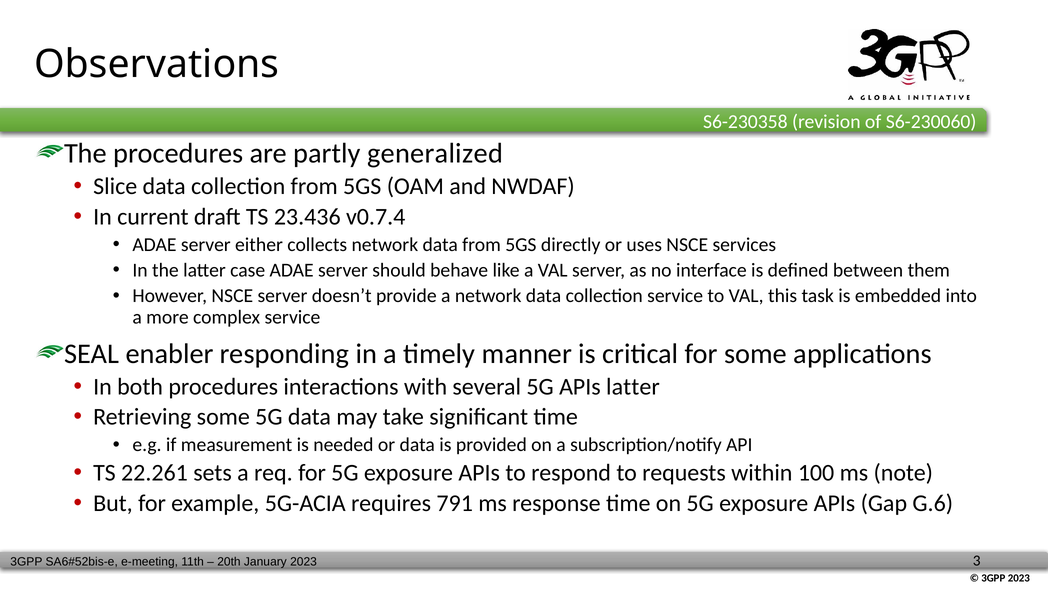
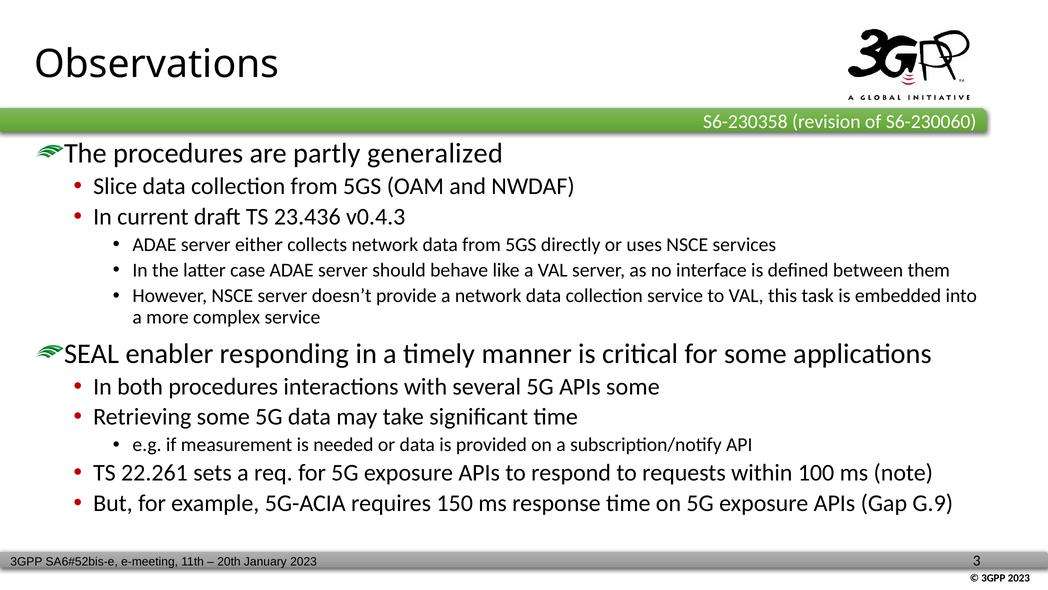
v0.7.4: v0.7.4 -> v0.4.3 (376, 216)
APIs latter: latter -> some (633, 386)
791: 791 -> 150 (455, 503)
G.6: G.6 -> G.9 (933, 503)
